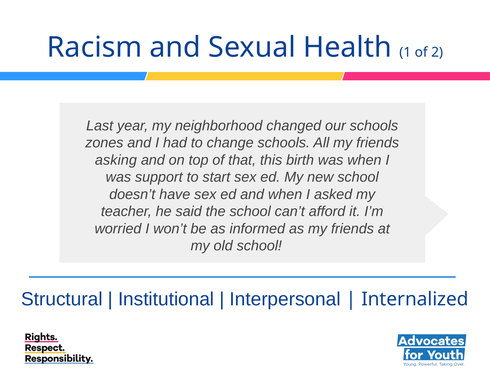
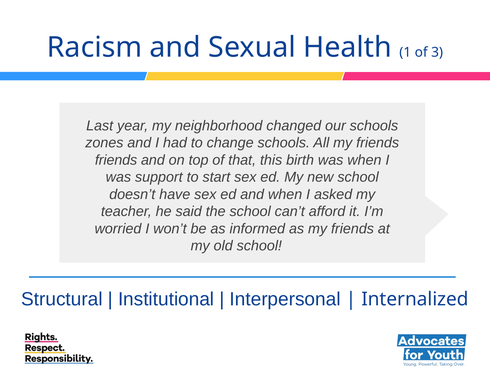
2: 2 -> 3 (437, 52)
asking: asking -> friends (116, 160)
